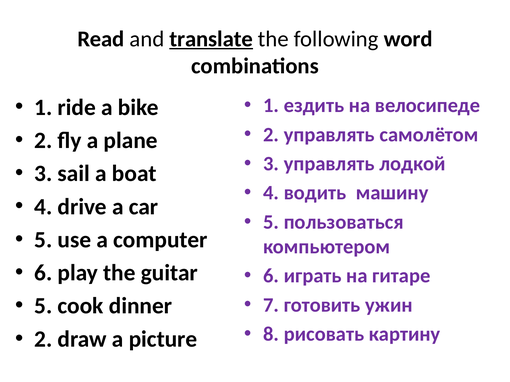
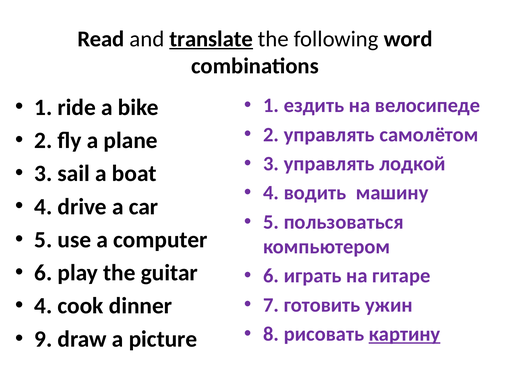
5: 5 -> 4 (43, 306)
картину underline: none -> present (405, 335)
2: 2 -> 9 (43, 340)
